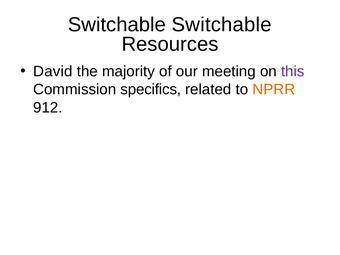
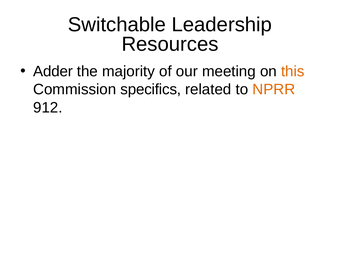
Switchable Switchable: Switchable -> Leadership (222, 25)
David: David -> Adder (53, 71)
this colour: purple -> orange (293, 71)
